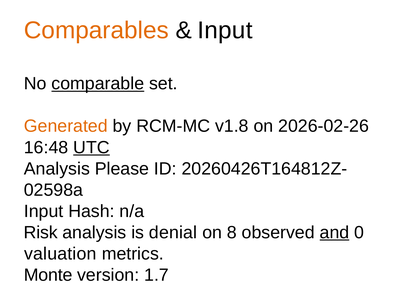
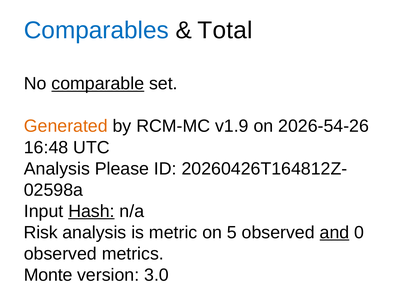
Comparables colour: orange -> blue (96, 30)
Input: Input -> Total (225, 30)
v1.8: v1.8 -> v1.9 (232, 126)
2026-02-26: 2026-02-26 -> 2026-54-26 (324, 126)
UTC underline: present -> none (91, 148)
Hash underline: none -> present (91, 211)
denial: denial -> metric (173, 233)
8: 8 -> 5 (232, 233)
valuation: valuation -> observed (60, 254)
1.7: 1.7 -> 3.0 (157, 275)
